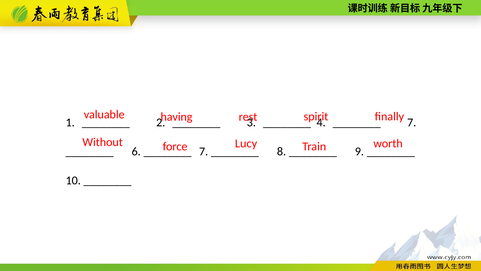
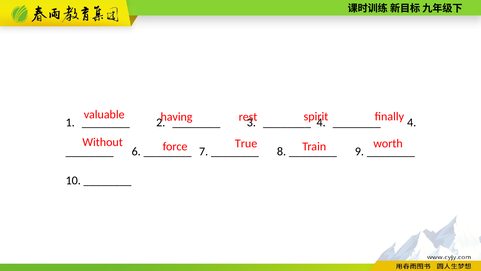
7: 7 -> 4 (412, 122)
Lucy: Lucy -> True (246, 143)
